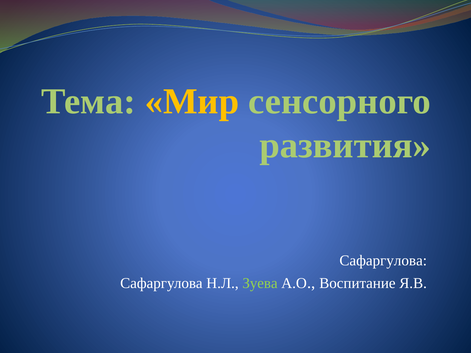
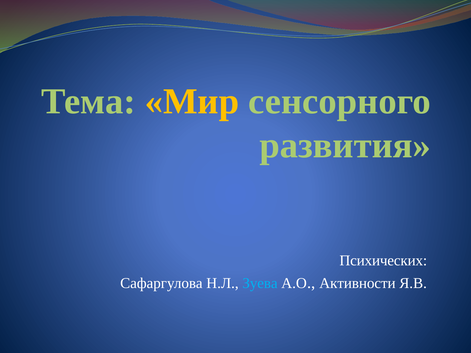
Сафаргулова: Сафаргулова -> Психических (383, 261)
Зуева colour: light green -> light blue (260, 284)
Воспитание: Воспитание -> Активности (357, 284)
